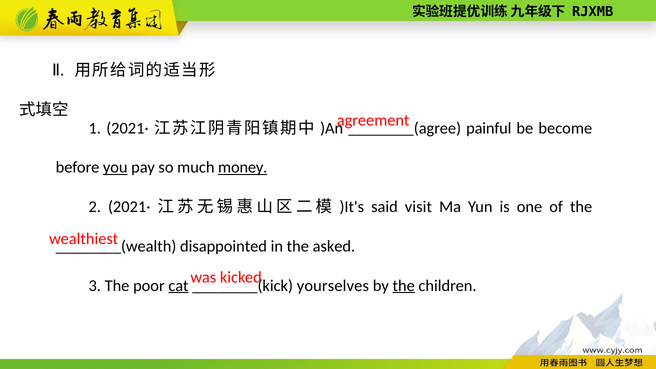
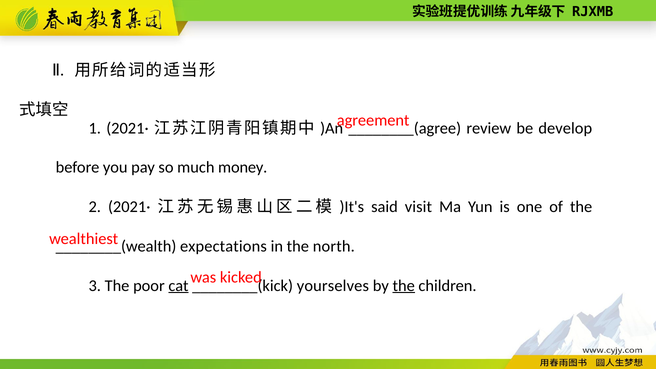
painful: painful -> review (489, 128)
become: become -> develop (565, 128)
you underline: present -> none (115, 168)
money underline: present -> none (243, 168)
disappointed: disappointed -> expectations (223, 246)
asked: asked -> north (334, 246)
